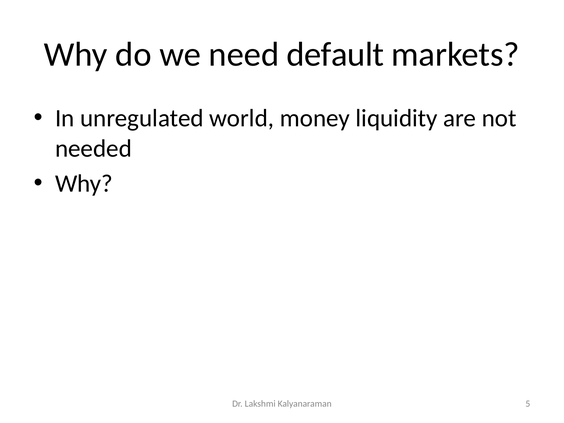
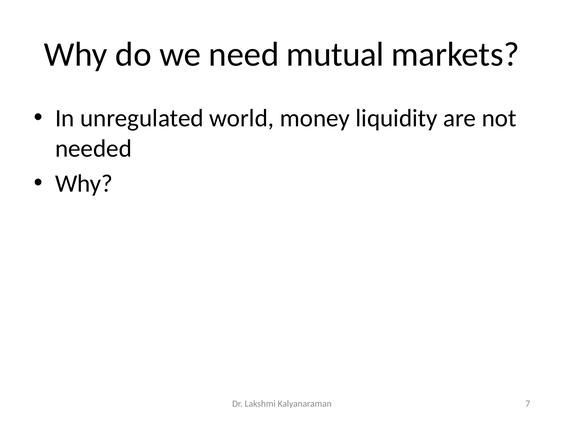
default: default -> mutual (335, 55)
5: 5 -> 7 (528, 404)
